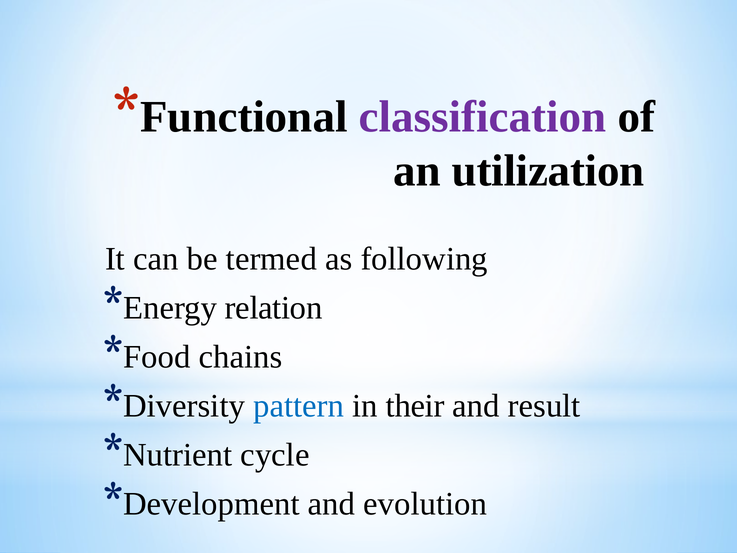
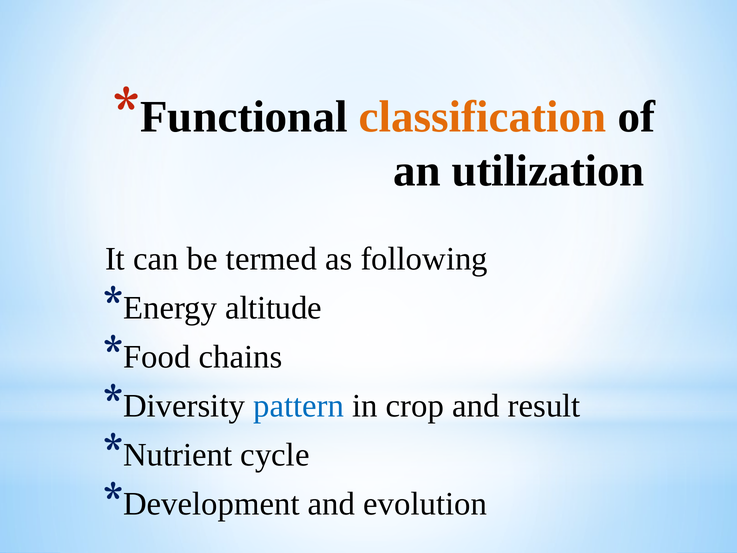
classification colour: purple -> orange (483, 117)
relation: relation -> altitude (274, 308)
their: their -> crop (415, 406)
